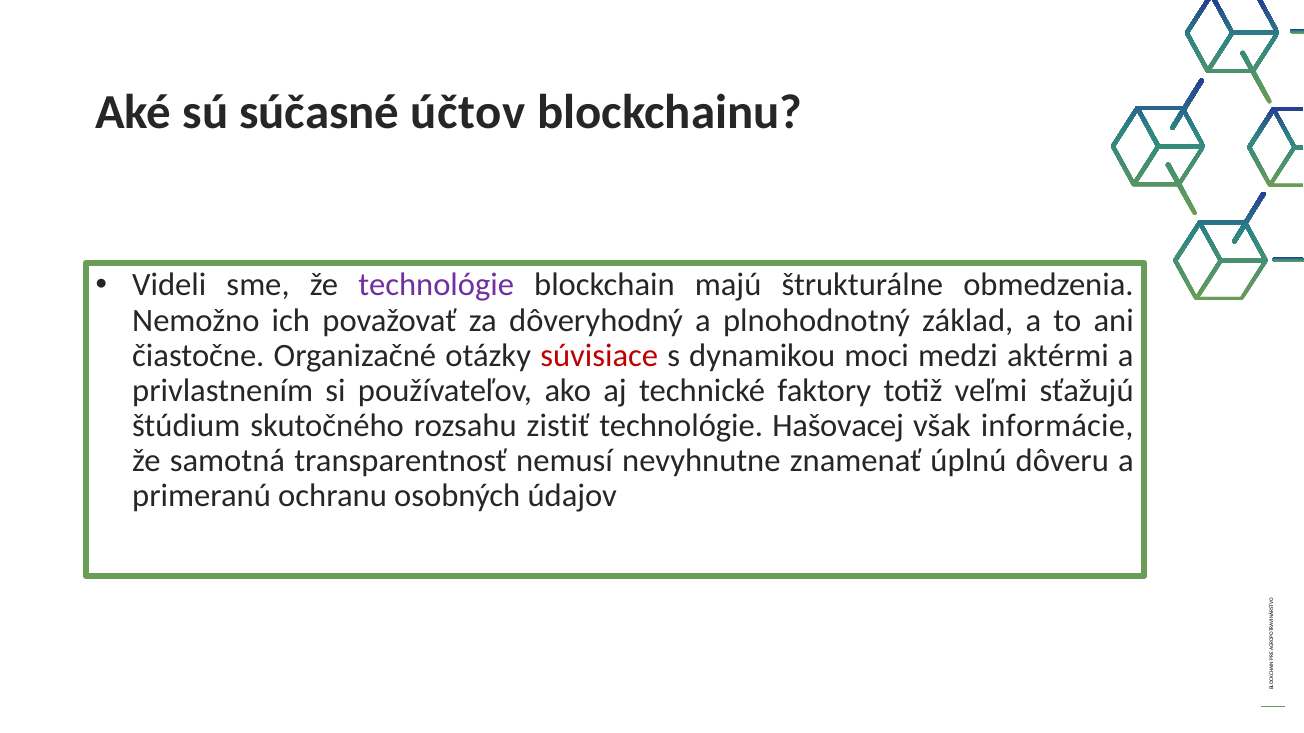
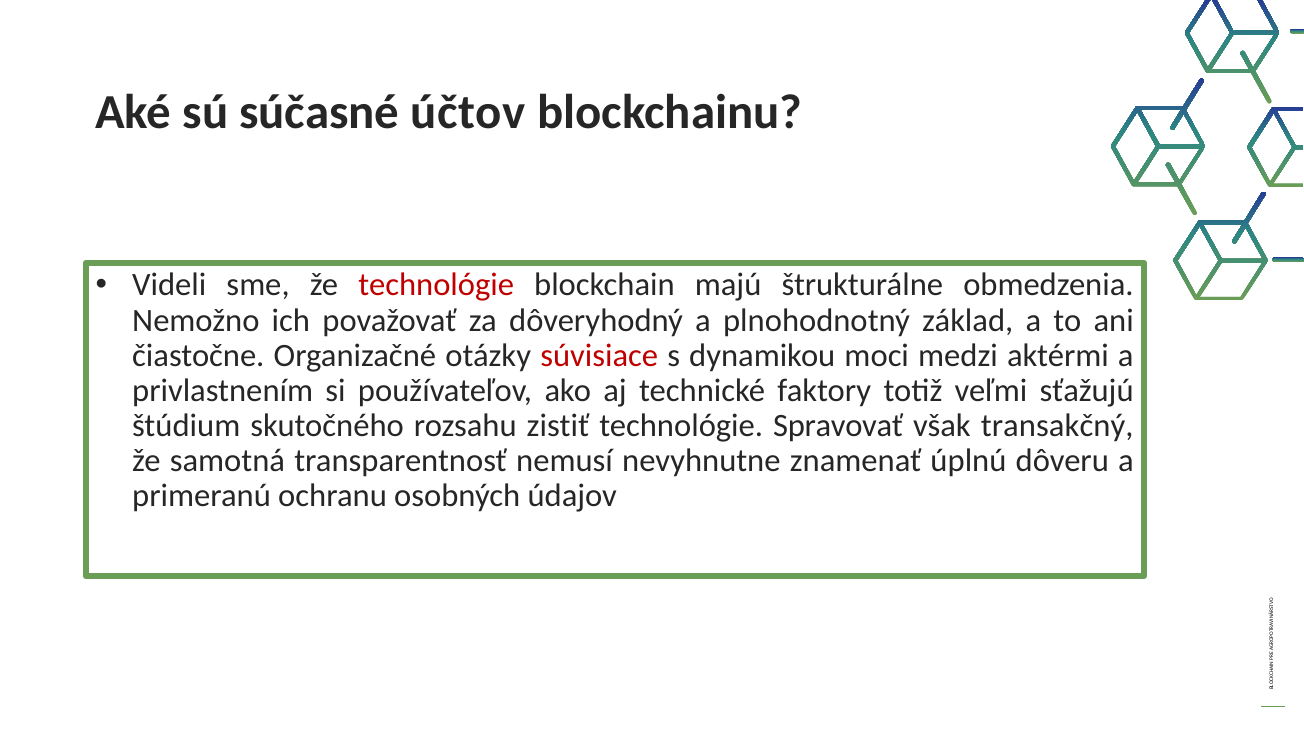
technológie colour: purple -> red (436, 285)
Hašovacej: Hašovacej -> Spravovať (838, 426)
informácie: informácie -> transakčný (1057, 426)
